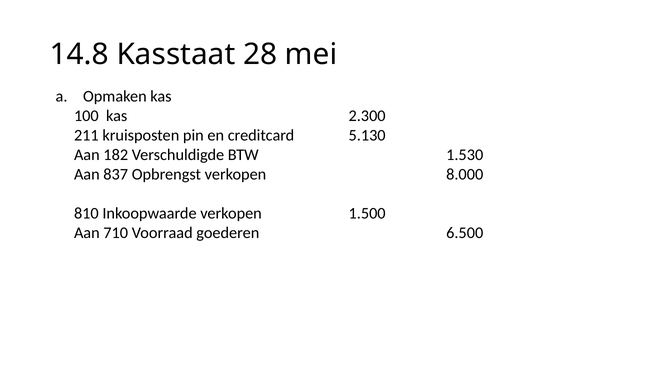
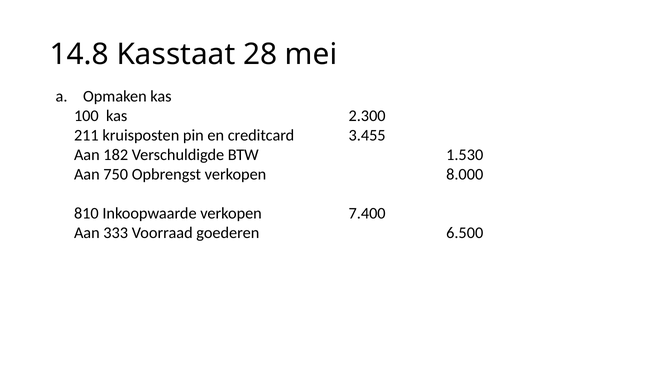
5.130: 5.130 -> 3.455 (367, 135)
837: 837 -> 750 (116, 174)
1.500: 1.500 -> 7.400 (367, 214)
710: 710 -> 333 (116, 233)
